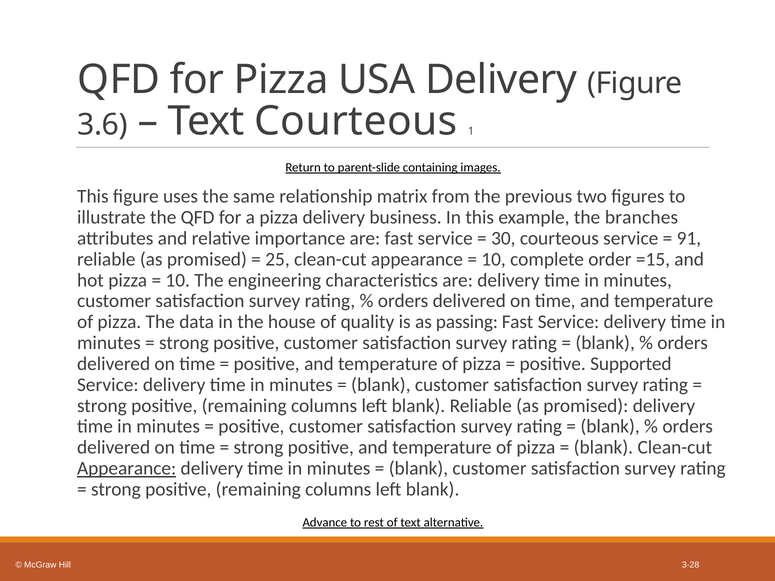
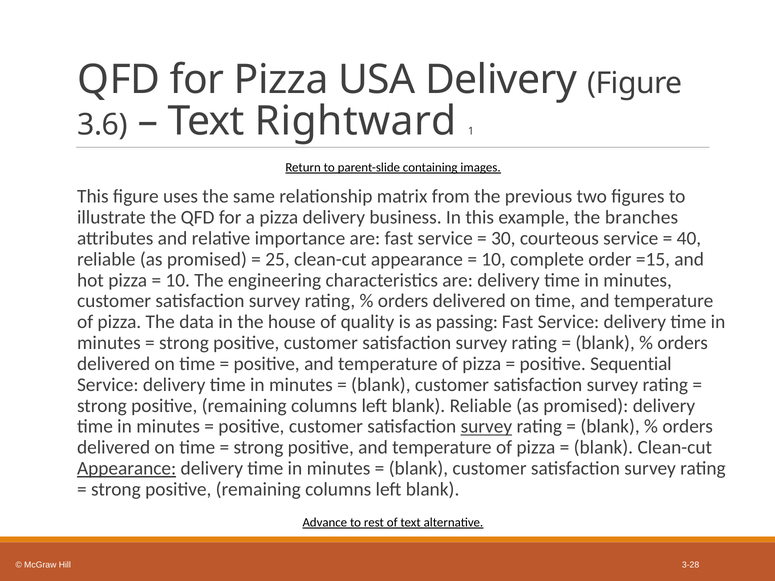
Text Courteous: Courteous -> Rightward (356, 121)
91: 91 -> 40 (689, 238)
Supported: Supported -> Sequential (631, 364)
survey underline: none -> present (486, 427)
